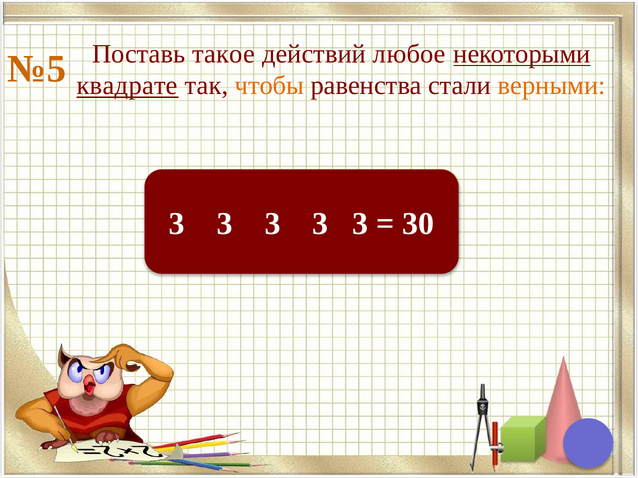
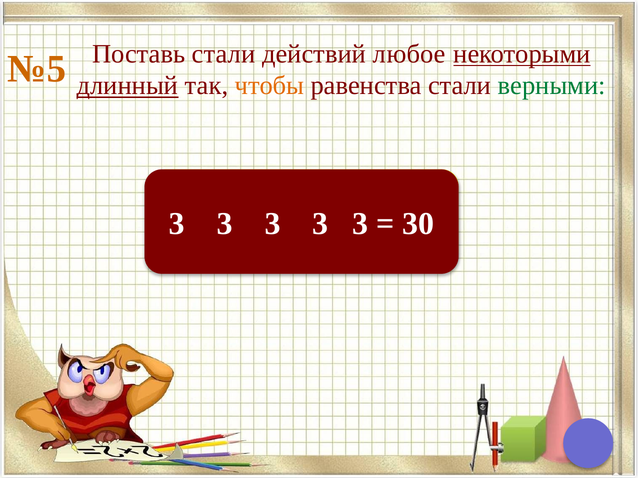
Поставь такое: такое -> стали (224, 54)
квадрате: квадрате -> длинный (127, 86)
верными colour: orange -> green (552, 86)
